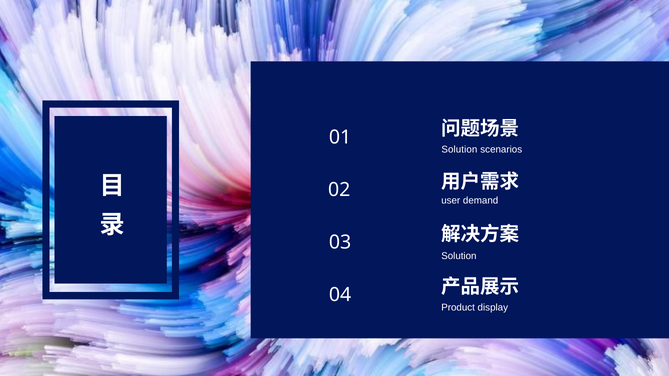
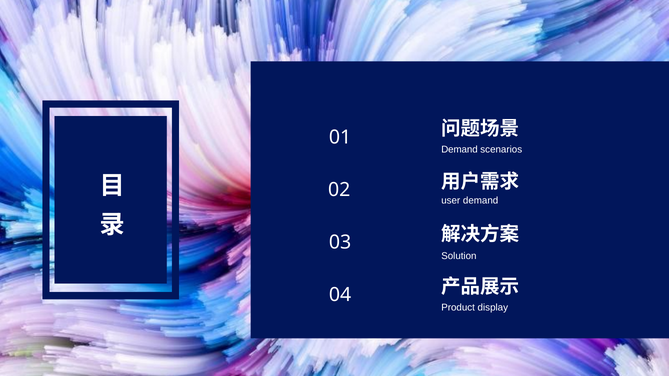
Solution: Solution -> Demand (459, 150)
